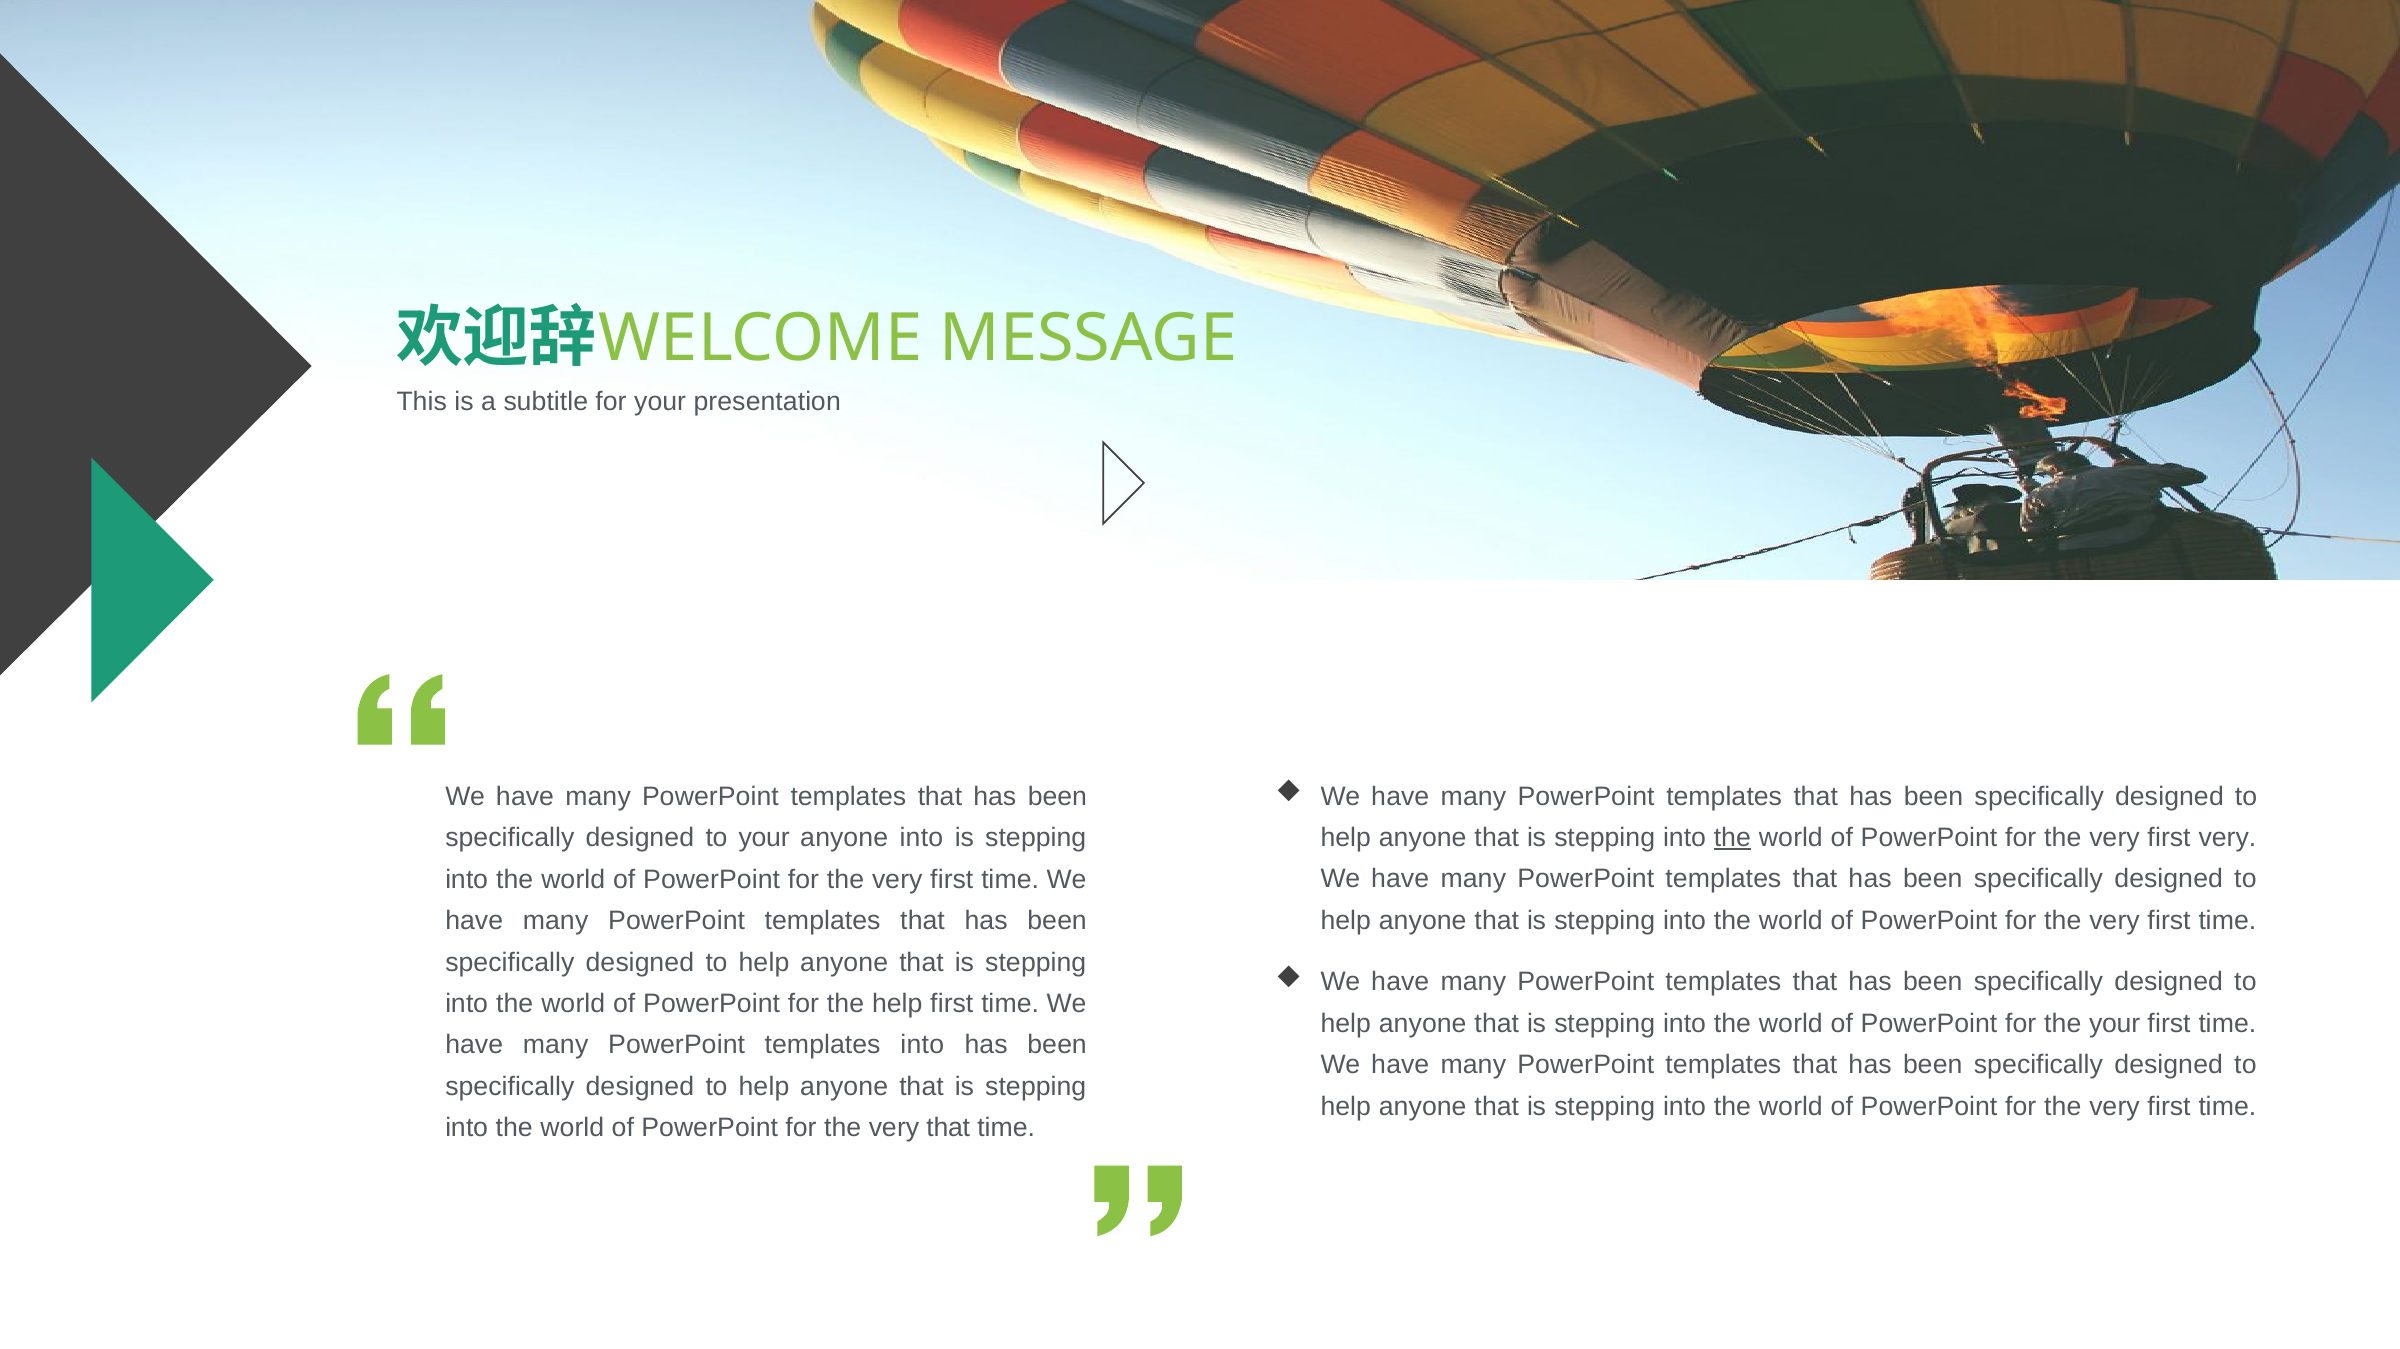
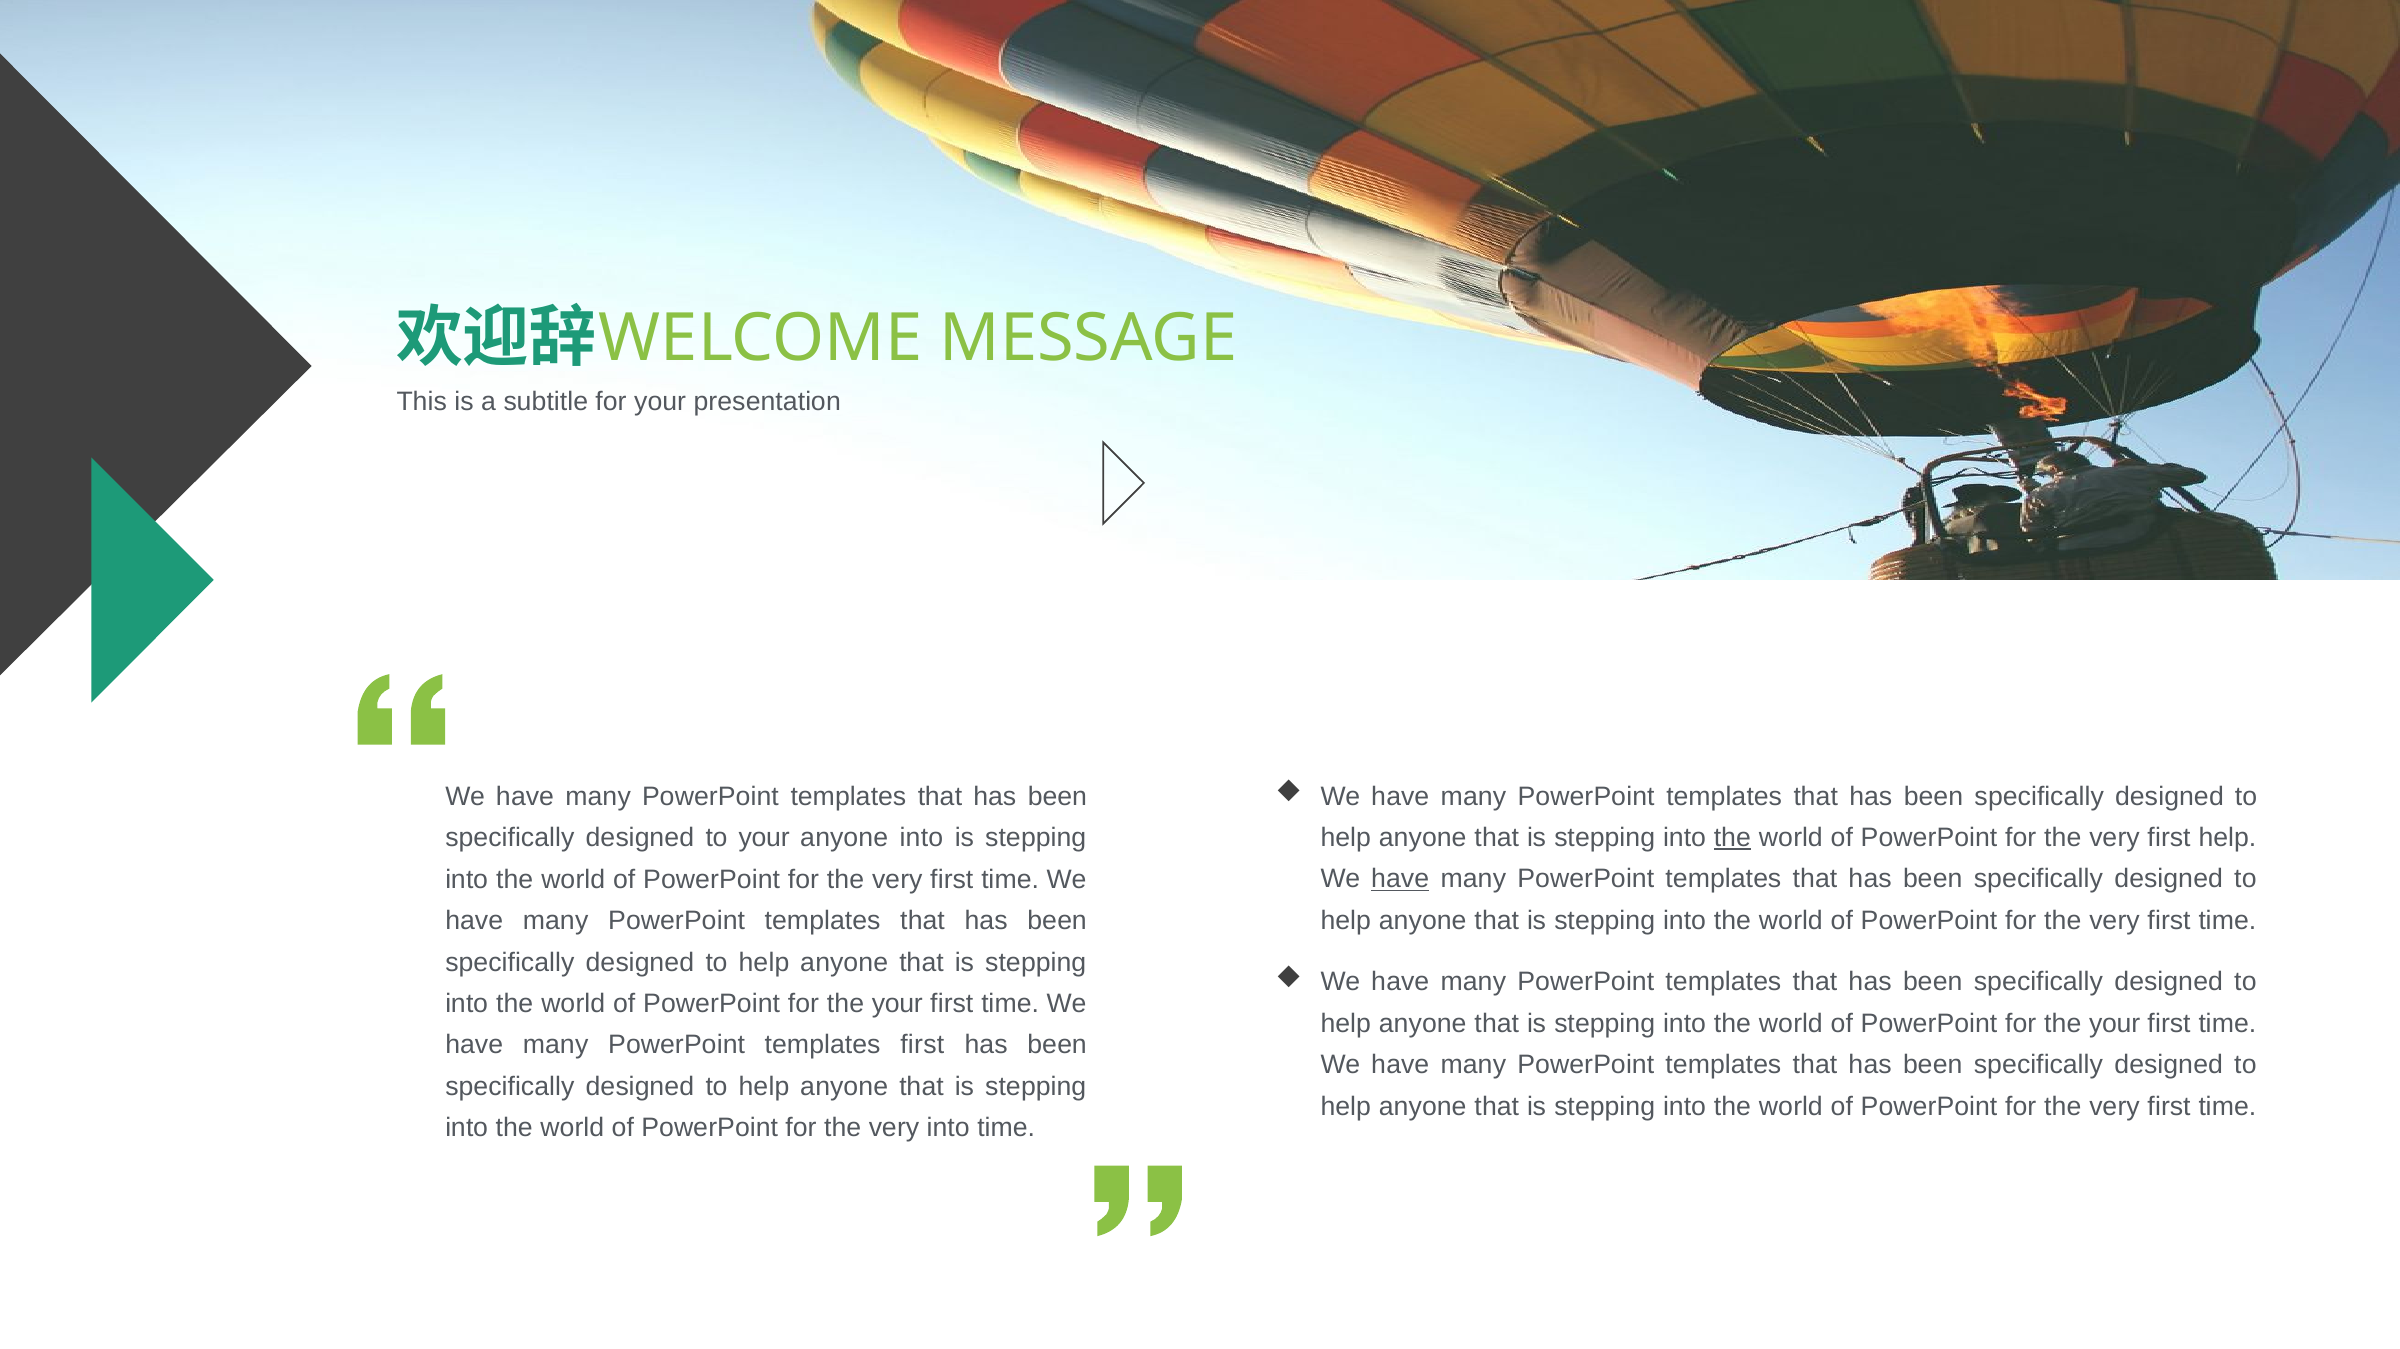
first very: very -> help (2227, 838)
have underline: none -> present (1400, 880)
help: help -> your (897, 1004)
templates into: into -> first (922, 1046)
very that: that -> into (948, 1129)
